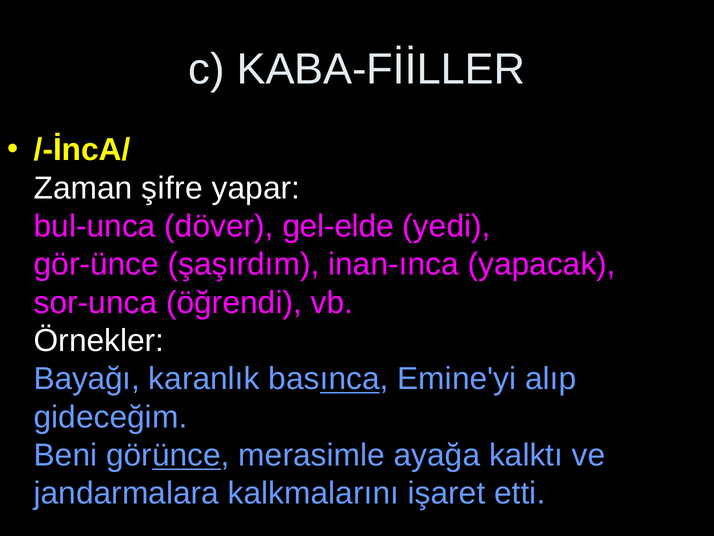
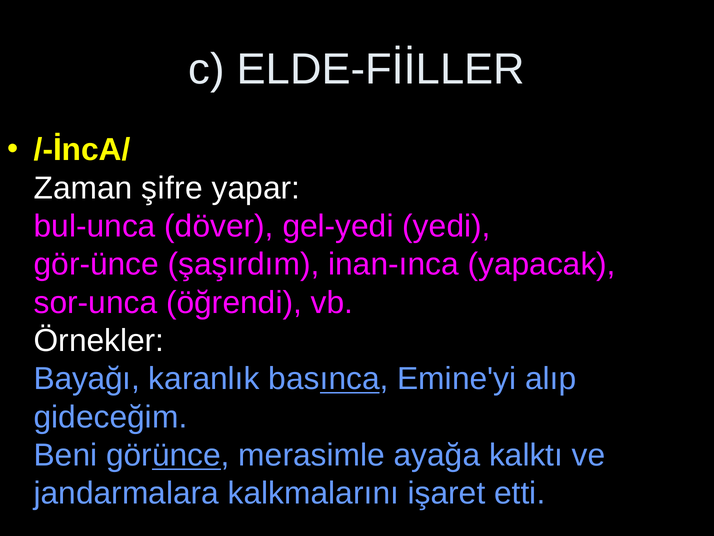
KABA-FİİLLER: KABA-FİİLLER -> ELDE-FİİLLER (381, 69)
gel-elde: gel-elde -> gel-yedi (338, 226)
